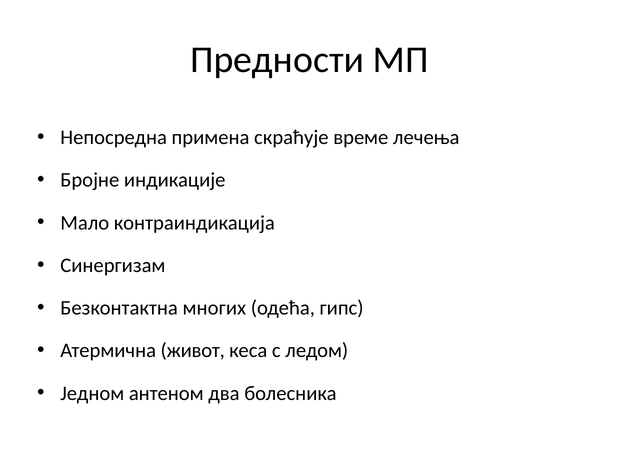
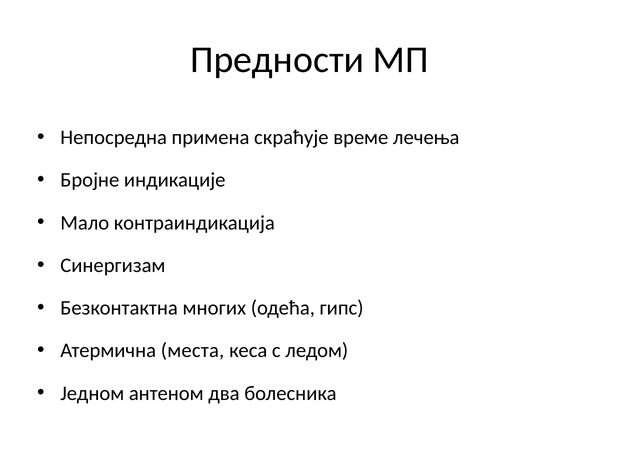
живот: живот -> места (193, 351)
